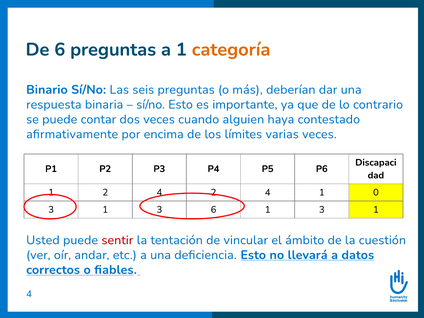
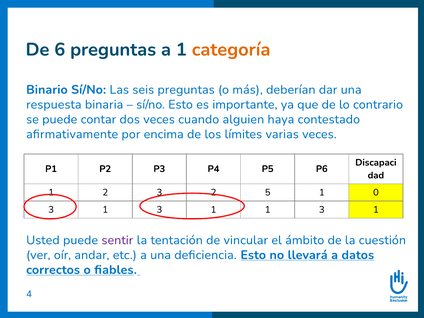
1 2 4: 4 -> 3 (159, 192)
4: 4 -> 5 (268, 192)
3 1 3 6: 6 -> 1 (214, 210)
sentir colour: red -> purple (117, 240)
